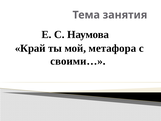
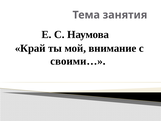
метафора: метафора -> внимание (112, 48)
